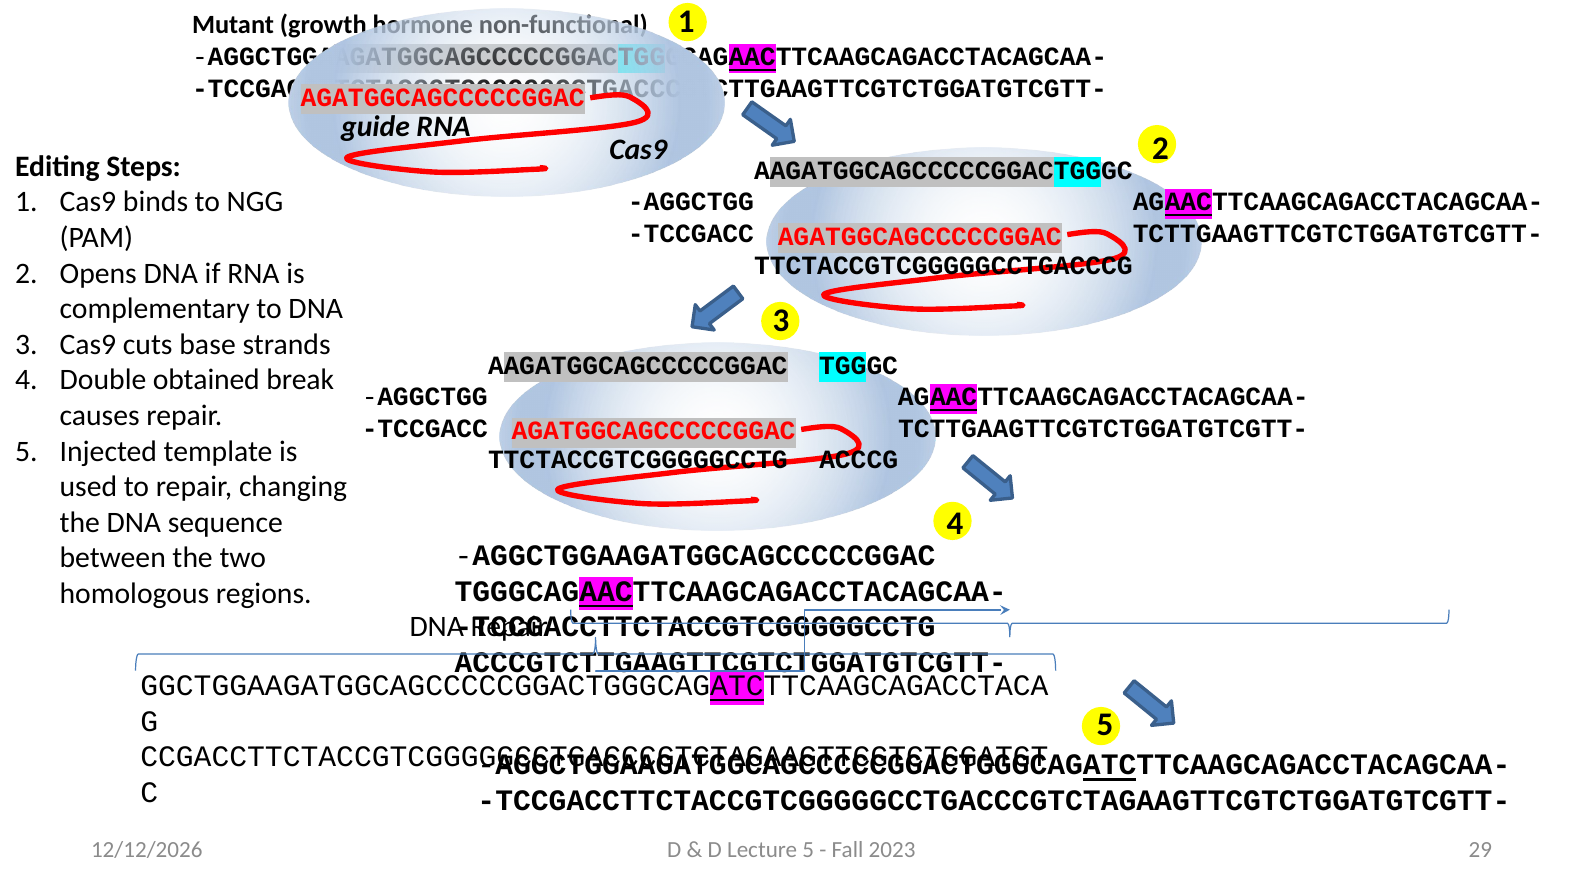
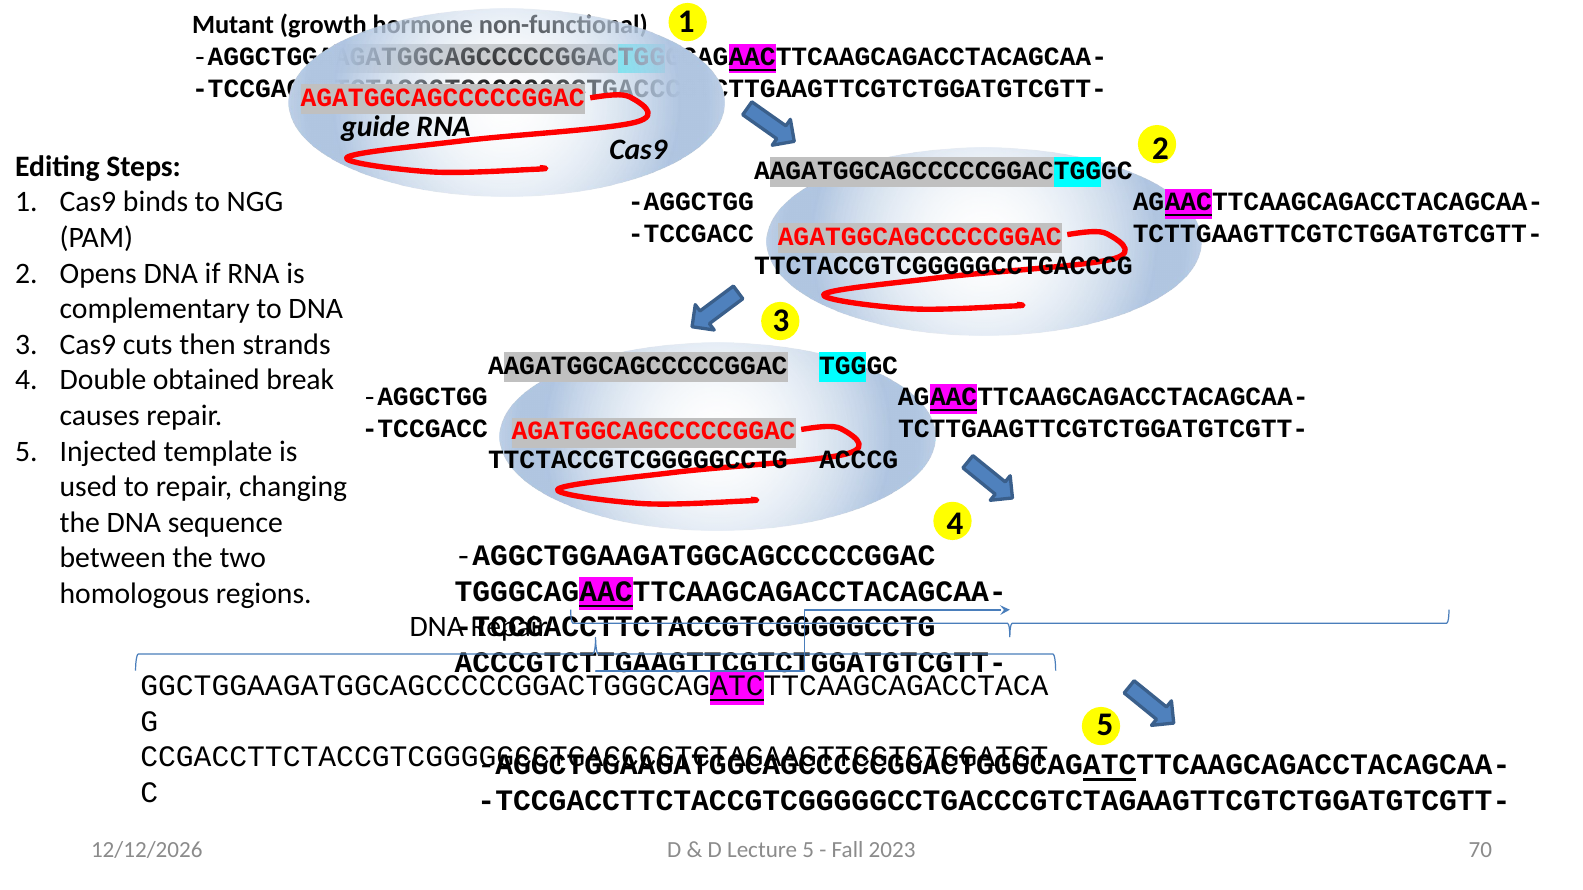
base: base -> then (208, 345)
29: 29 -> 70 (1480, 850)
